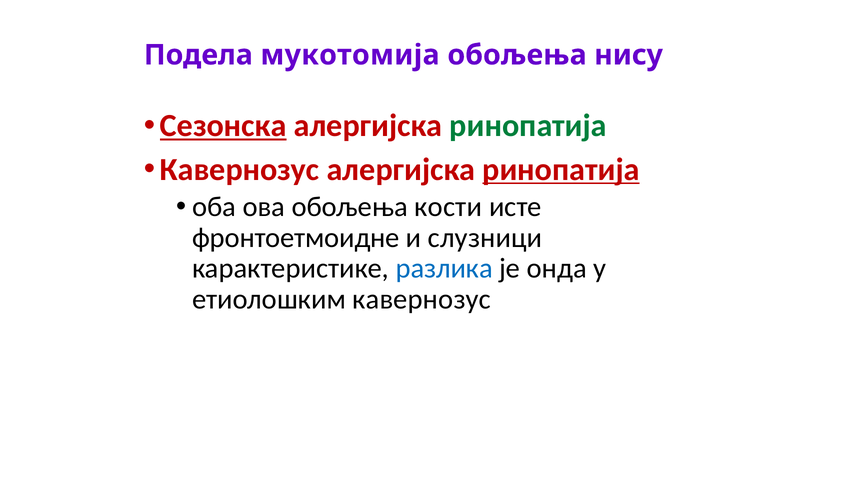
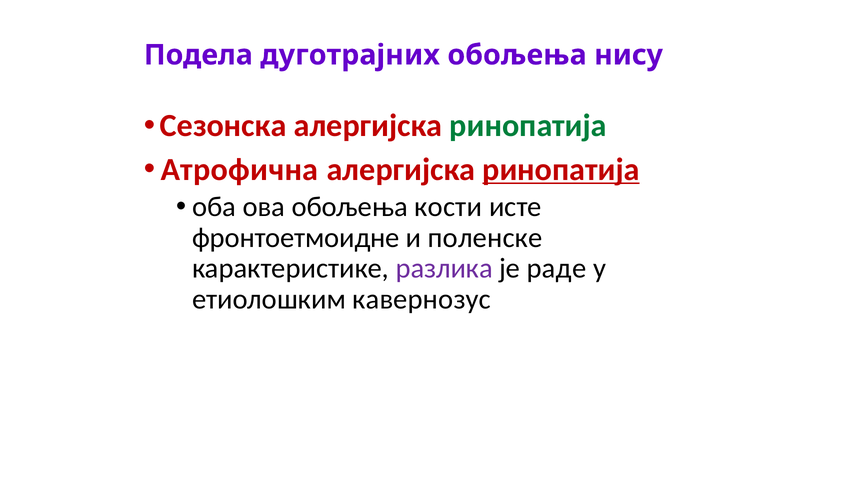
мукотомија: мукотомија -> дуготрајних (350, 55)
Сезонска underline: present -> none (223, 126)
Кавернозус: Кавернозус -> Атрофична (239, 170)
слузници: слузници -> поленске (485, 238)
разлика colour: blue -> purple (444, 269)
онда: онда -> раде (557, 269)
